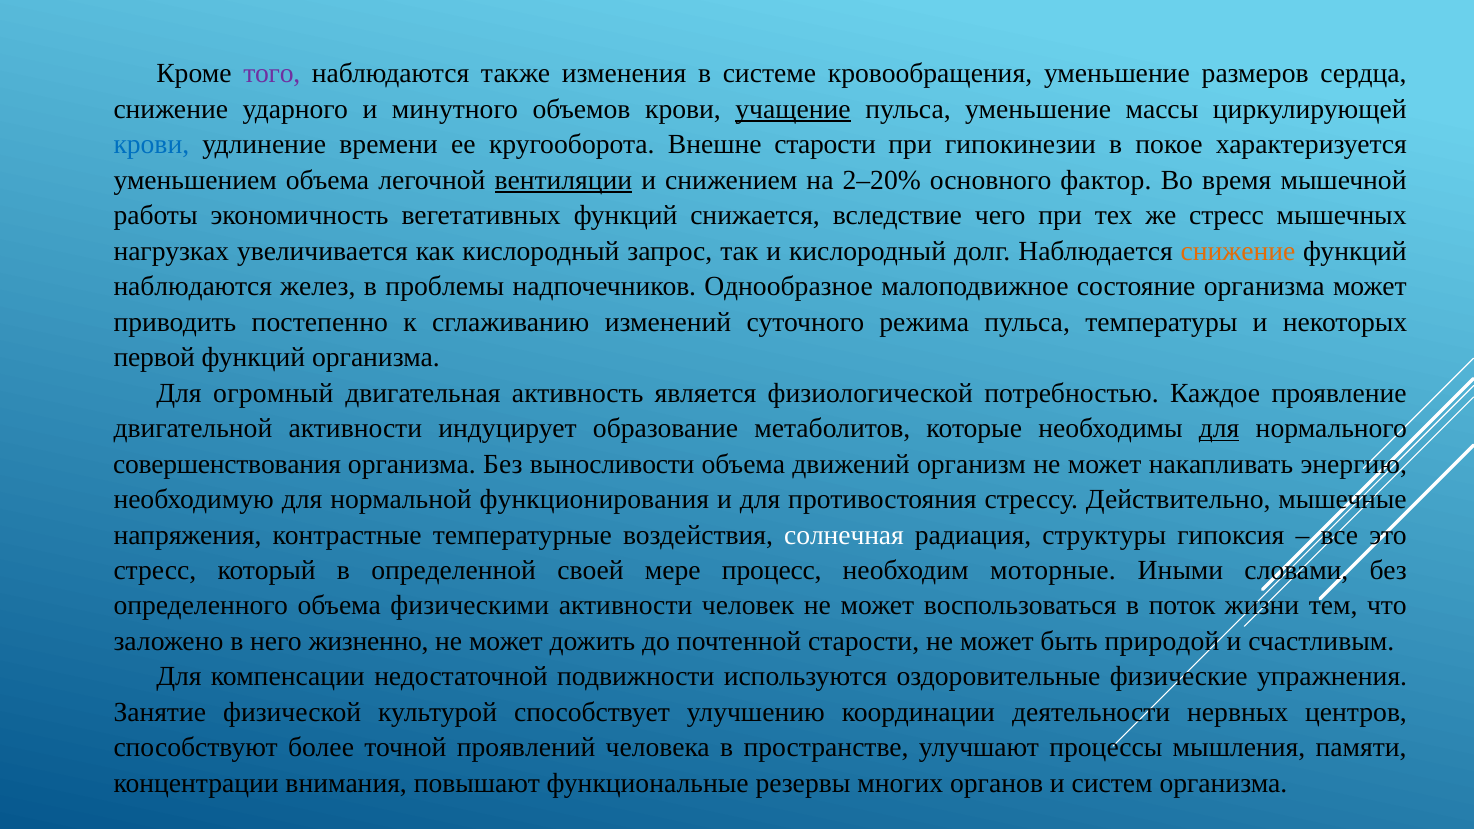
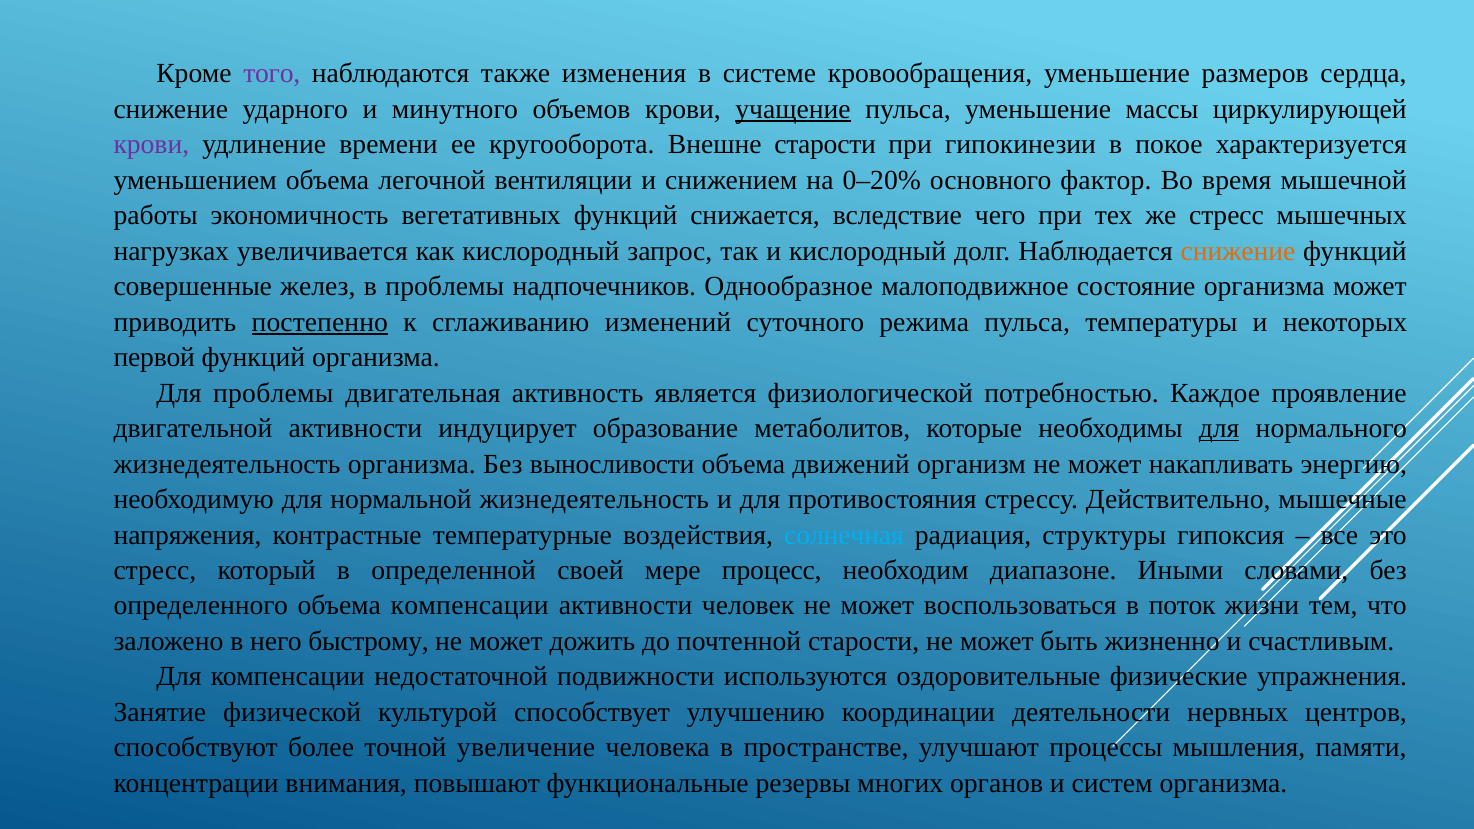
крови colour: blue -> purple (151, 145)
вентиляции underline: present -> none (563, 180)
2–20%: 2–20% -> 0–20% (882, 180)
наблюдаются: наблюдаются -> совершенные (193, 287)
постепенно underline: none -> present (320, 322)
Для огромный: огромный -> проблемы (273, 393)
совершенствования: совершенствования -> жизнедеятельность (227, 464)
нормальной функционирования: функционирования -> жизнедеятельность (594, 499)
солнечная colour: white -> light blue (844, 535)
моторные: моторные -> диапазоне (1053, 570)
объема физическими: физическими -> компенсации (470, 606)
жизненно: жизненно -> быстрому (369, 641)
природой: природой -> жизненно (1162, 641)
проявлений: проявлений -> увеличение (526, 748)
